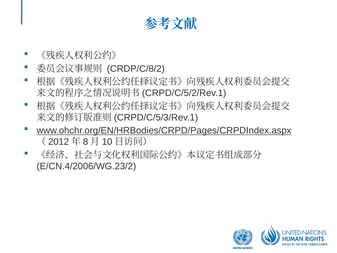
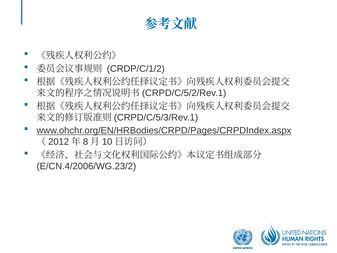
CRDP/C/8/2: CRDP/C/8/2 -> CRDP/C/1/2 (136, 69)
